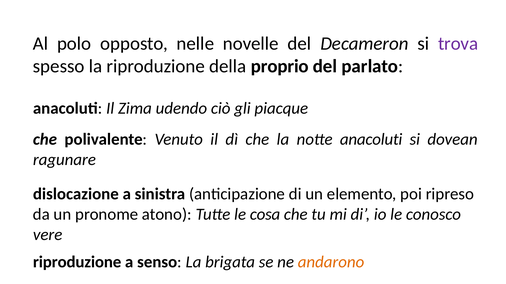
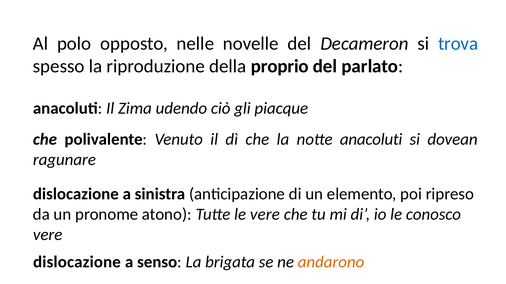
trova colour: purple -> blue (458, 44)
le cosa: cosa -> vere (265, 215)
riproduzione: riproduzione -> dislocazione (77, 263)
